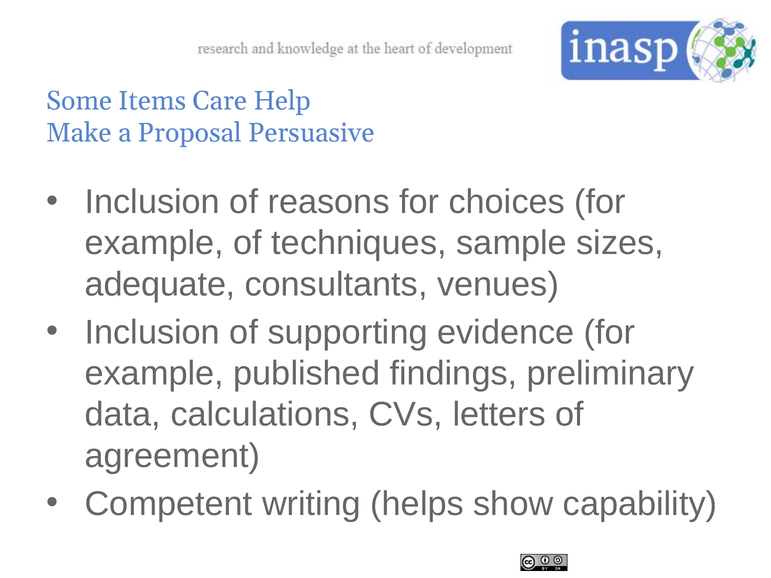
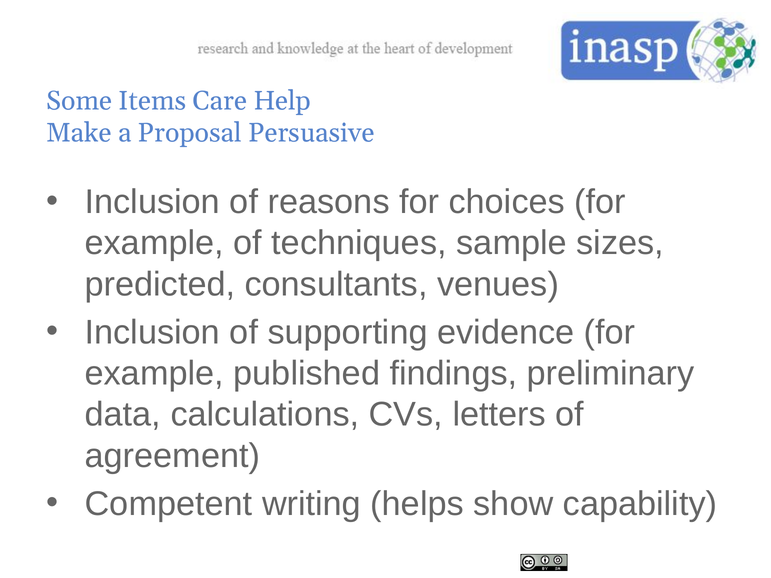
adequate: adequate -> predicted (160, 284)
